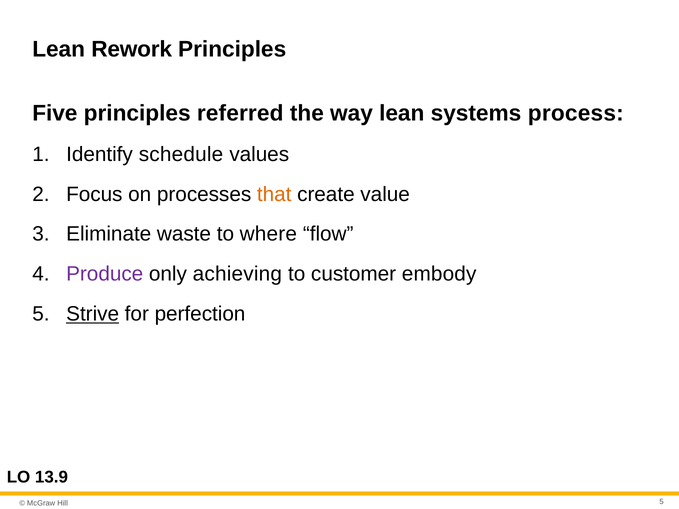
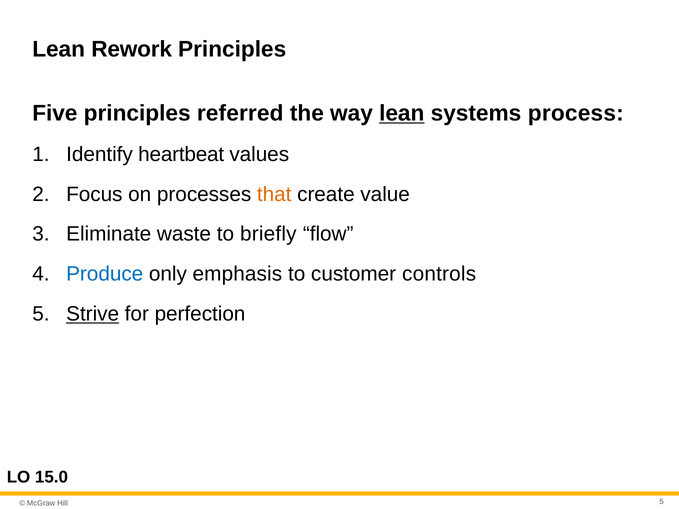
lean underline: none -> present (402, 113)
schedule: schedule -> heartbeat (181, 154)
where: where -> briefly (268, 234)
Produce colour: purple -> blue (105, 274)
achieving: achieving -> emphasis (237, 274)
embody: embody -> controls (439, 274)
13.9: 13.9 -> 15.0 (51, 477)
